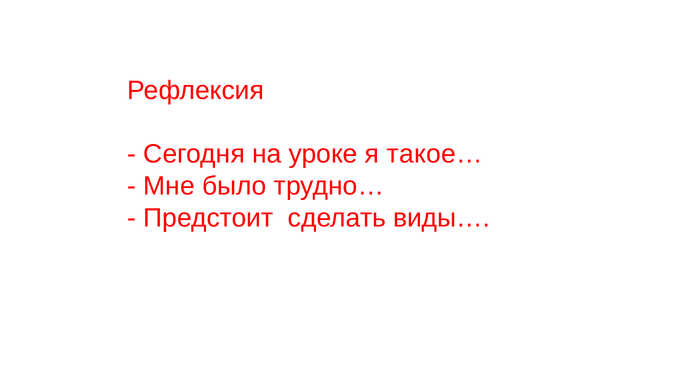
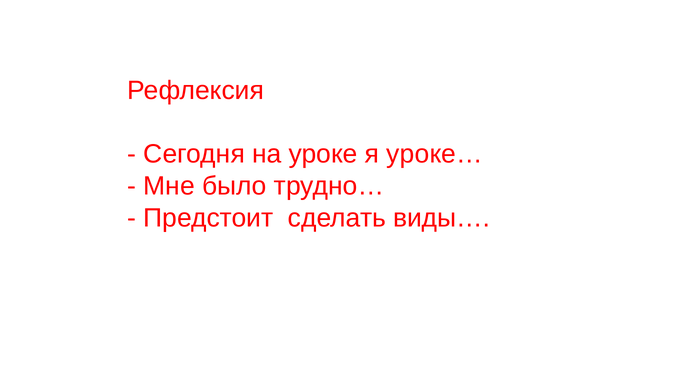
такое…: такое… -> уроке… (435, 154)
